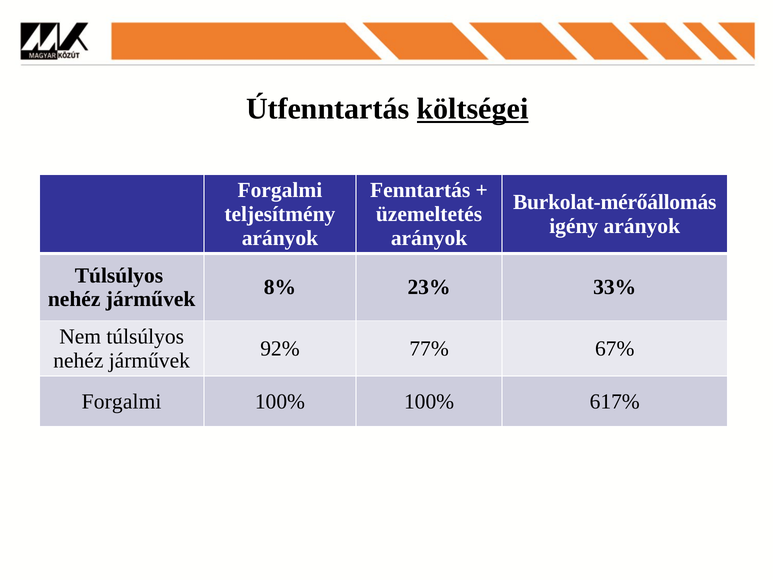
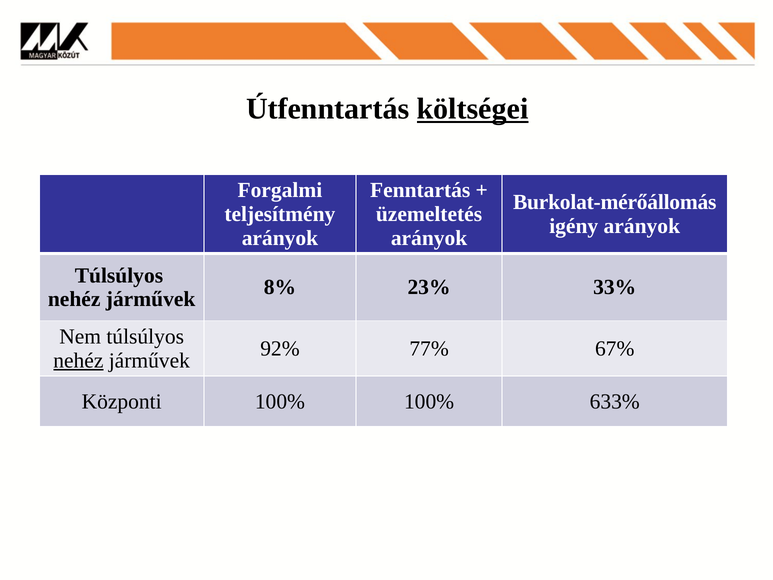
nehéz underline: none -> present (78, 360)
Forgalmi: Forgalmi -> Központi (122, 401)
617%: 617% -> 633% (615, 401)
